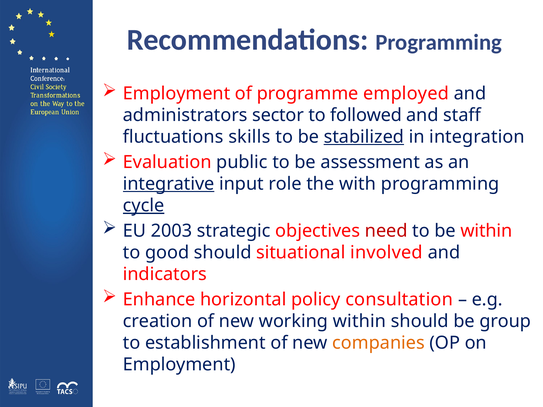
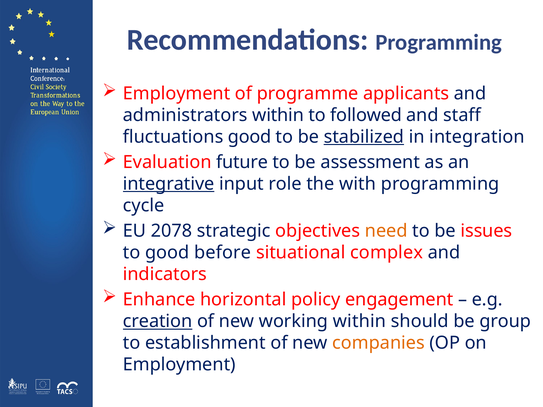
employed: employed -> applicants (406, 93)
administrators sector: sector -> within (278, 115)
fluctuations skills: skills -> good (250, 137)
public: public -> future (242, 162)
cycle underline: present -> none (144, 206)
2003: 2003 -> 2078 (172, 231)
need colour: red -> orange (386, 231)
be within: within -> issues (486, 231)
good should: should -> before (223, 253)
involved: involved -> complex (387, 253)
consultation: consultation -> engagement (399, 300)
creation underline: none -> present (158, 321)
